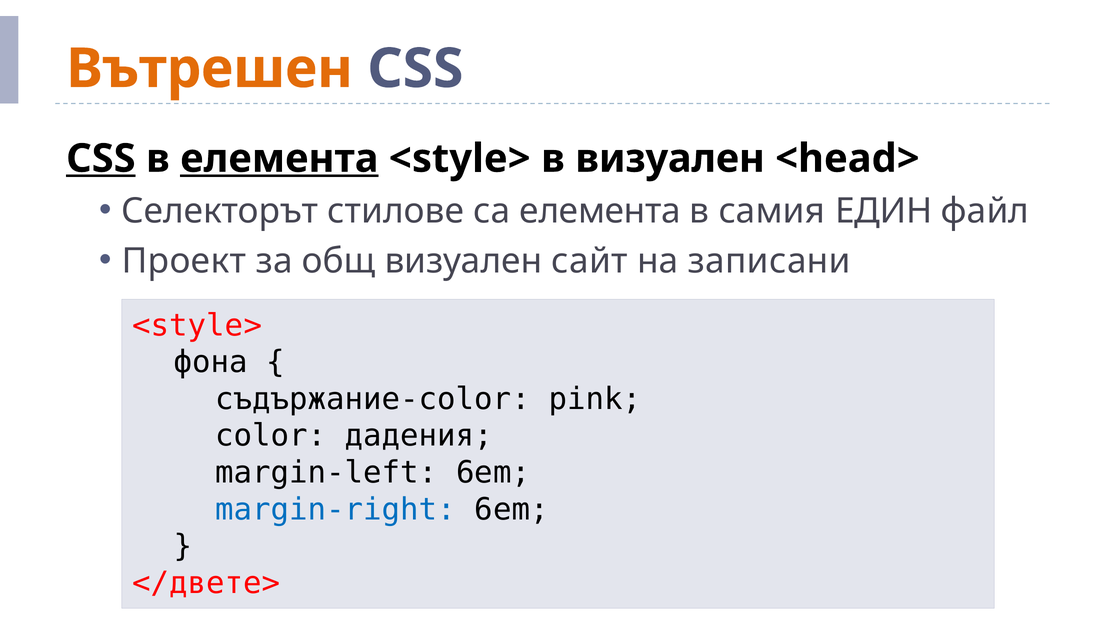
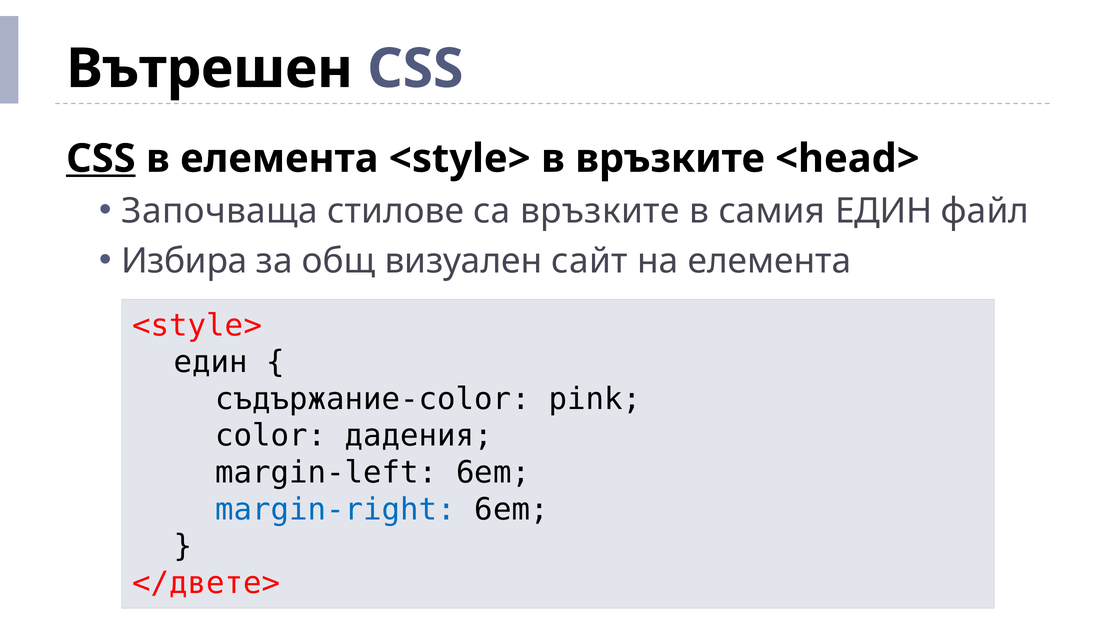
Вътрешен colour: orange -> black (210, 69)
елемента underline: present -> none (279, 159)
в визуален: визуален -> връзките (670, 159)
Селекторът: Селекторът -> Започваща (220, 211)
са елемента: елемента -> връзките (600, 211)
Проект: Проект -> Избира (184, 261)
на записани: записани -> елемента (769, 261)
фона: фона -> един (211, 363)
